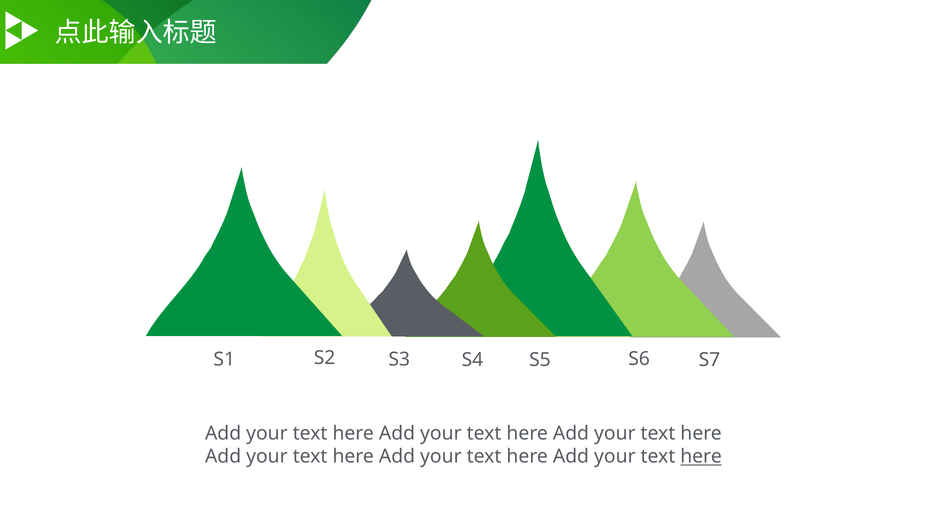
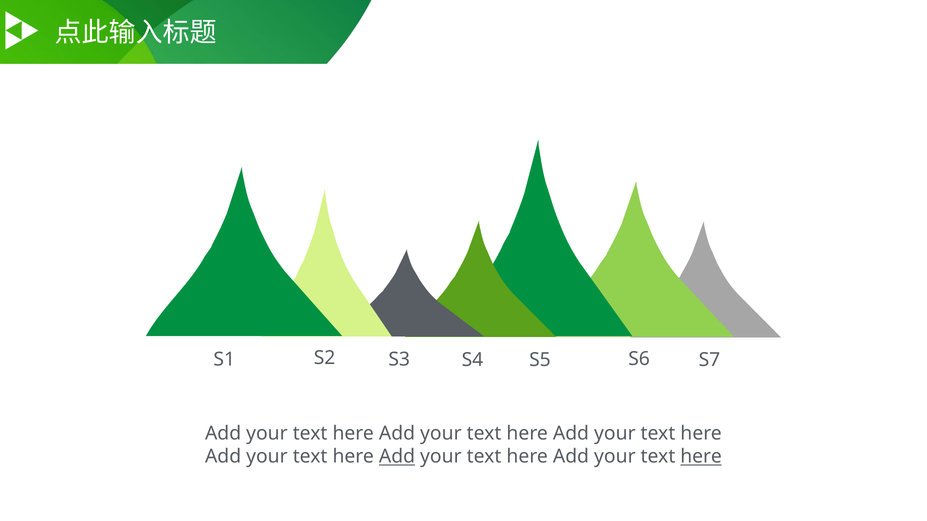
Add underline: none -> present (397, 457)
